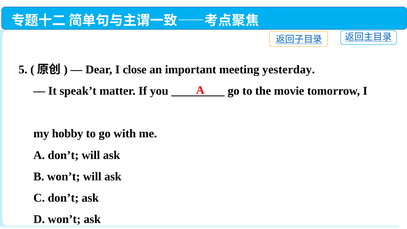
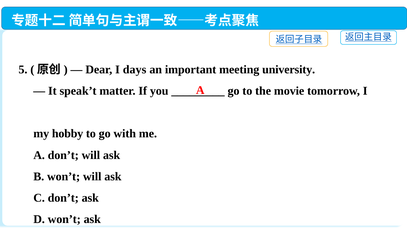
close: close -> days (135, 70)
yesterday: yesterday -> university (289, 70)
